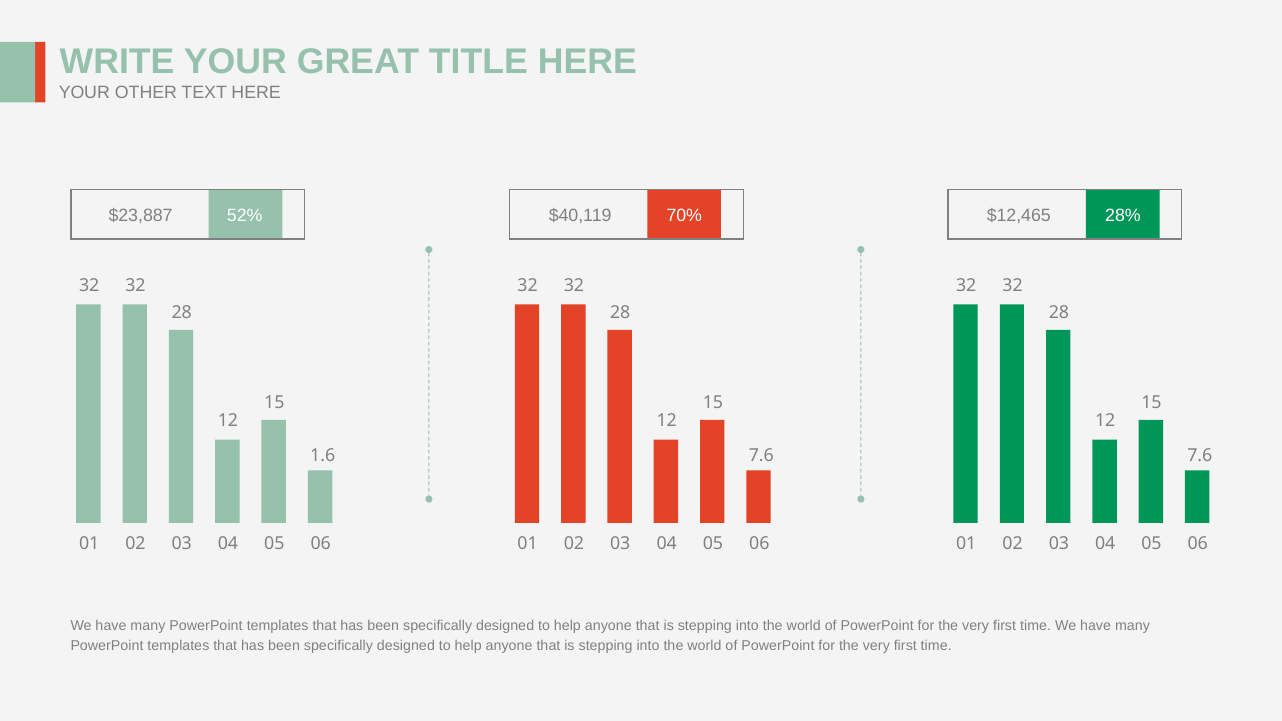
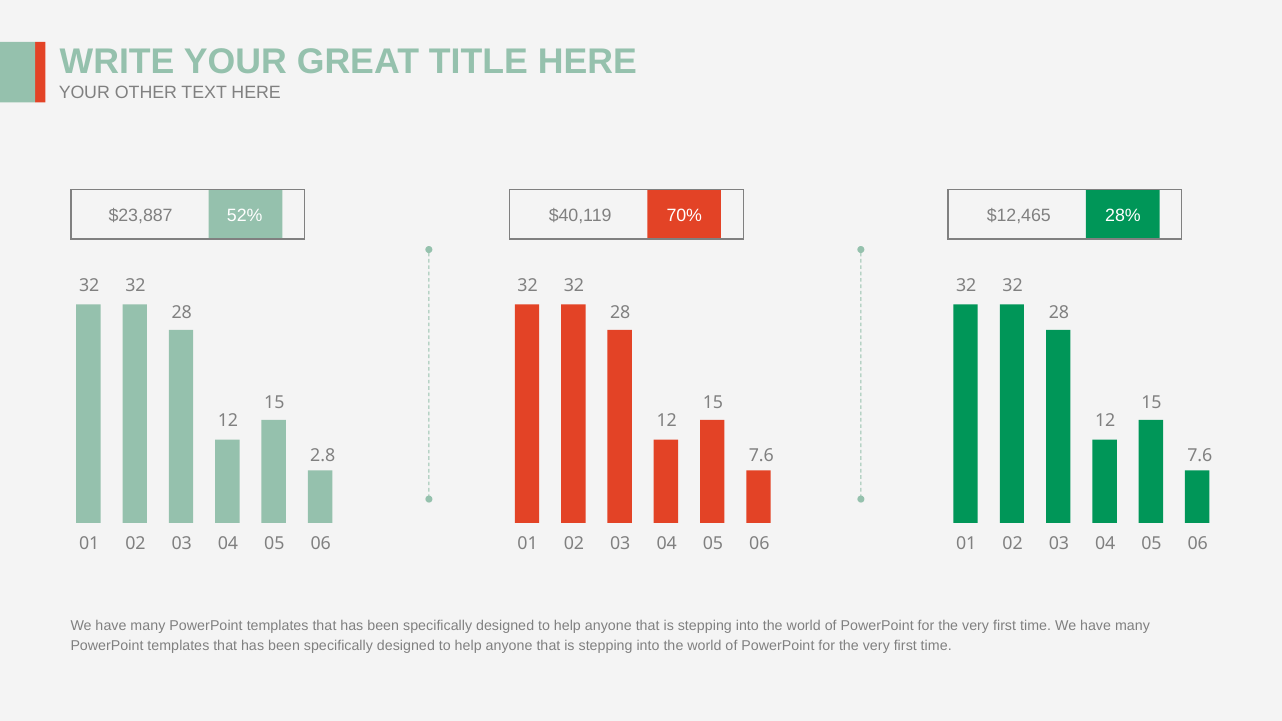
1.6: 1.6 -> 2.8 (323, 456)
